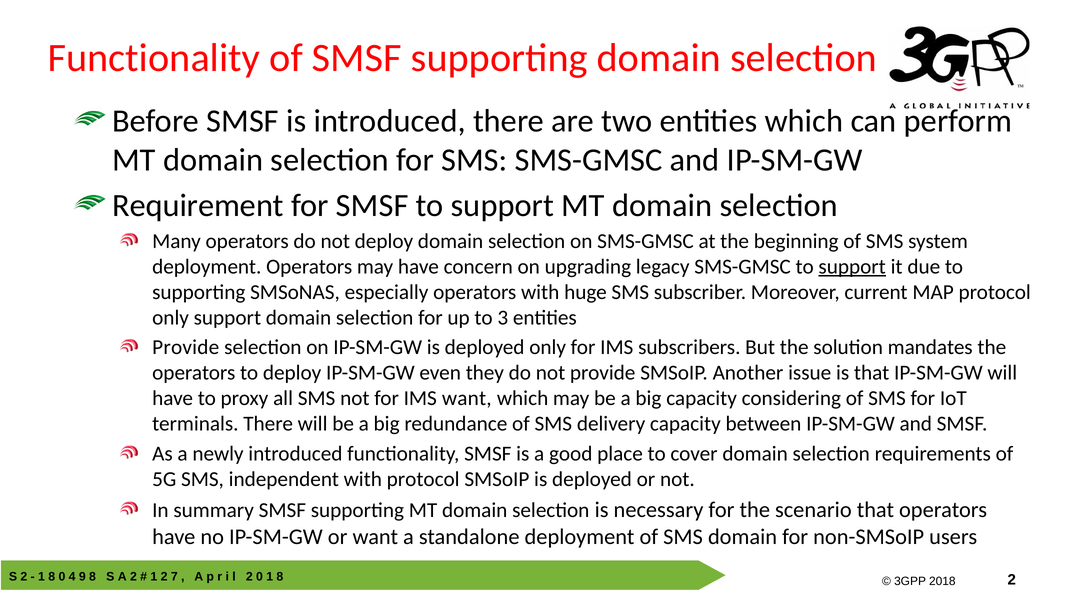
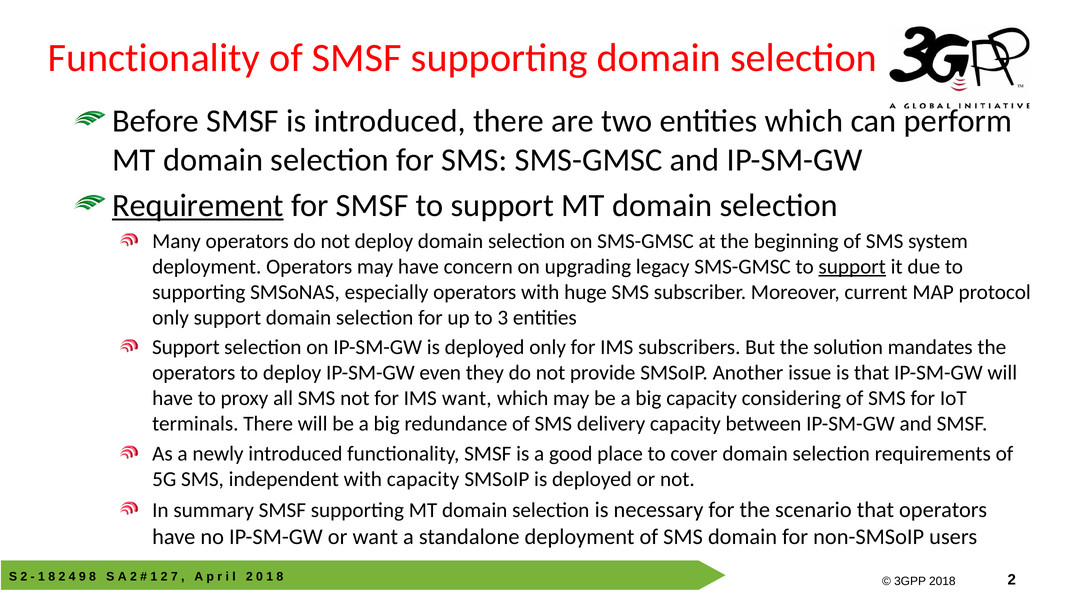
Requirement underline: none -> present (198, 206)
Provide: Provide -> Support (186, 348)
with protocol: protocol -> capacity (423, 479)
0: 0 -> 2 (62, 577)
